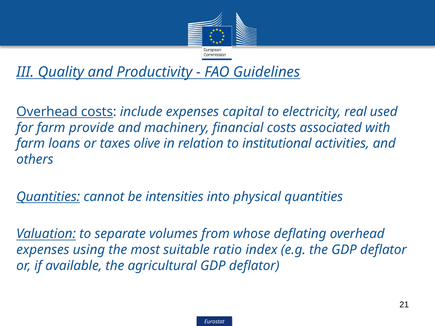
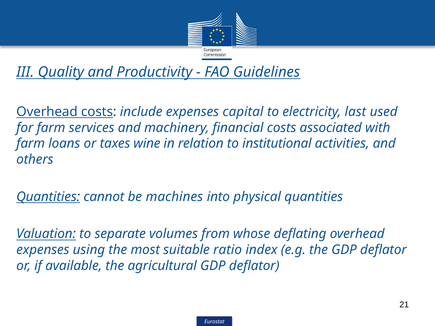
real: real -> last (355, 112)
provide: provide -> services (92, 128)
olive: olive -> wine (147, 144)
intensities: intensities -> machines (174, 197)
